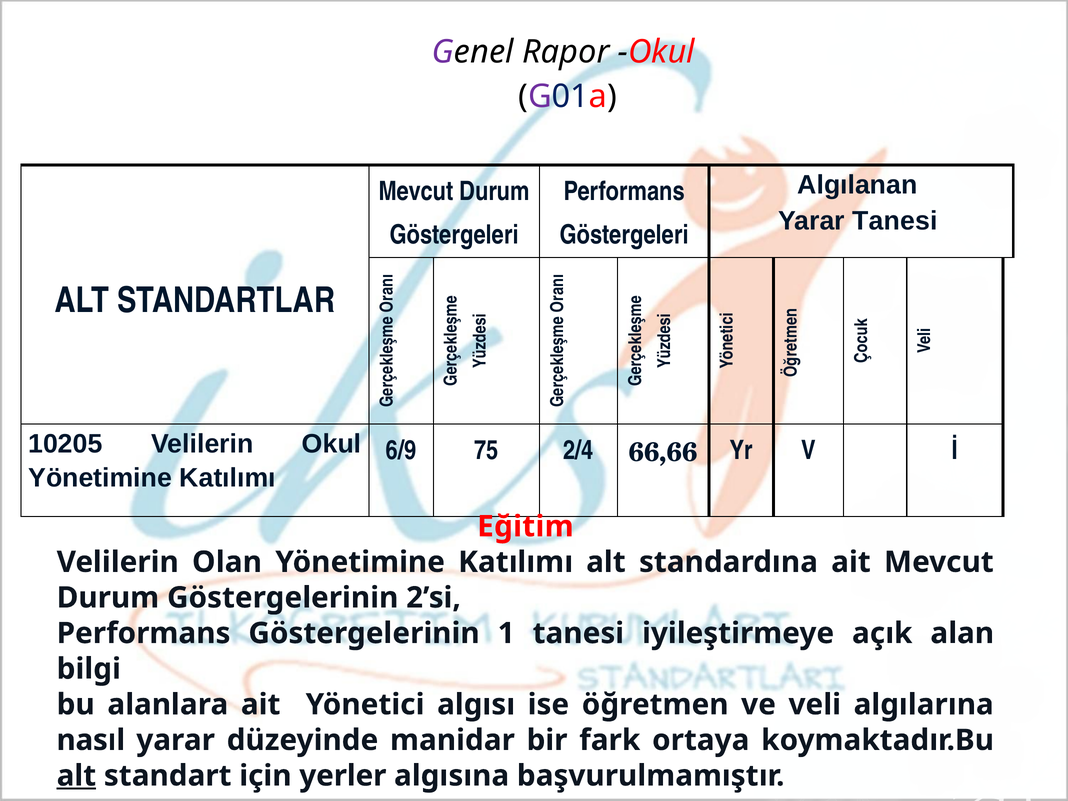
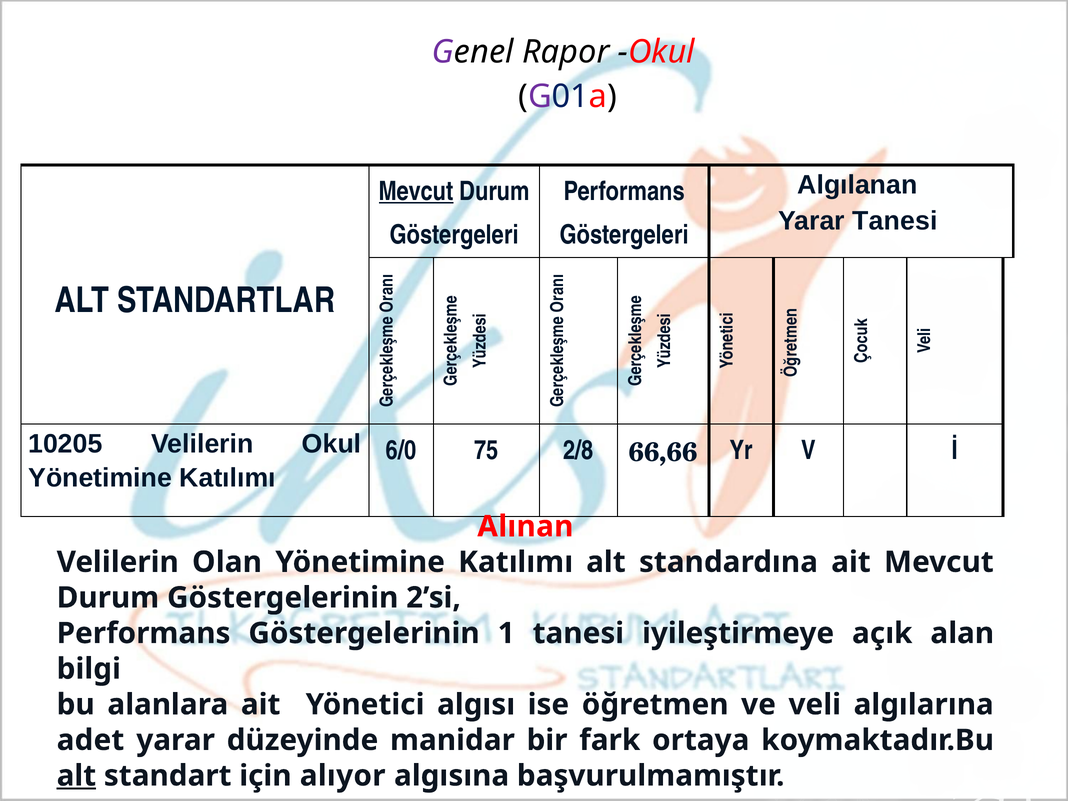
Mevcut underline: none -> present (416, 191)
6/9: 6/9 -> 6/0 (401, 450)
2/4: 2/4 -> 2/8 (578, 450)
Eğitim: Eğitim -> Alınan (525, 526)
nasıl: nasıl -> adet (90, 740)
yerler: yerler -> alıyor (343, 776)
